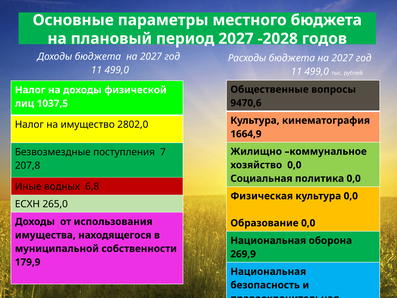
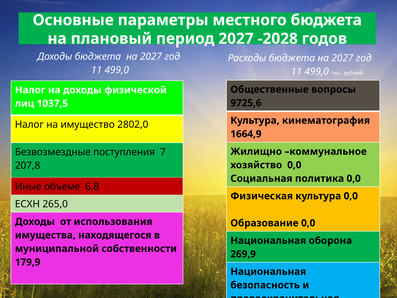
9470,6: 9470,6 -> 9725,6 (246, 103)
водных: водных -> объеме (62, 187)
